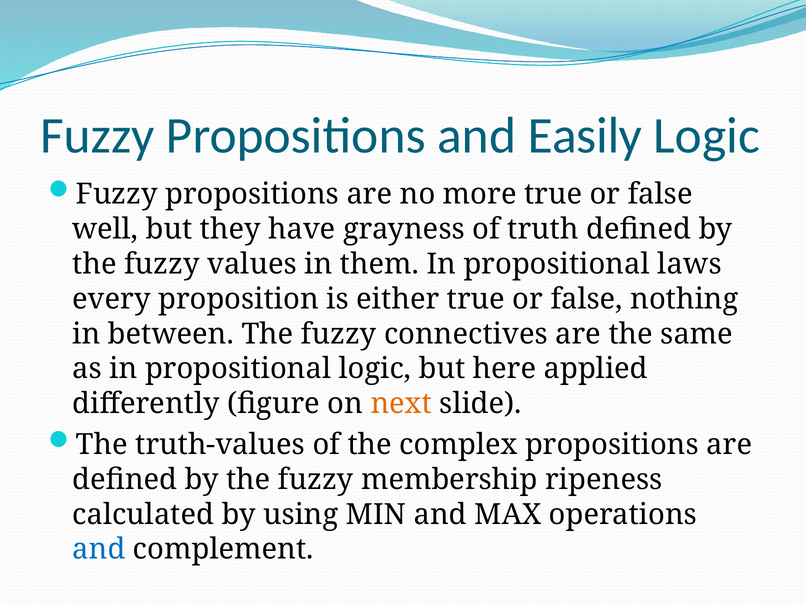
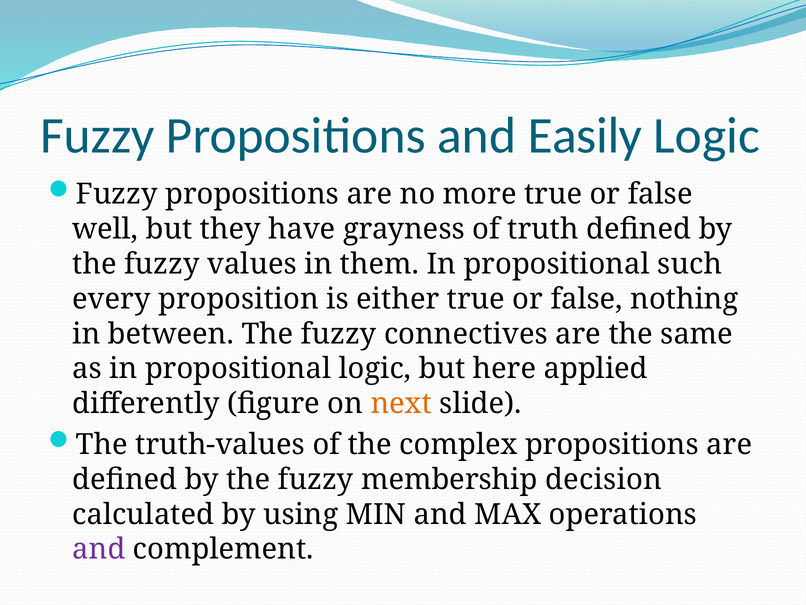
laws: laws -> such (690, 264)
ripeness: ripeness -> decision (604, 479)
and colour: blue -> purple (99, 549)
